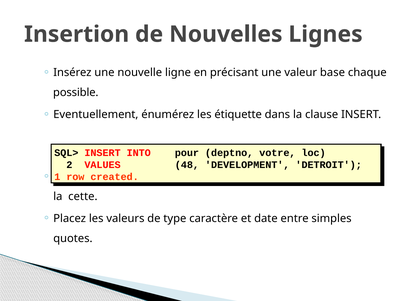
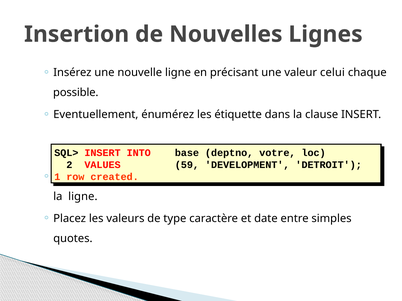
base: base -> celui (332, 73)
pour: pour -> base (187, 153)
48: 48 -> 59 (187, 165)
la cette: cette -> ligne (83, 197)
